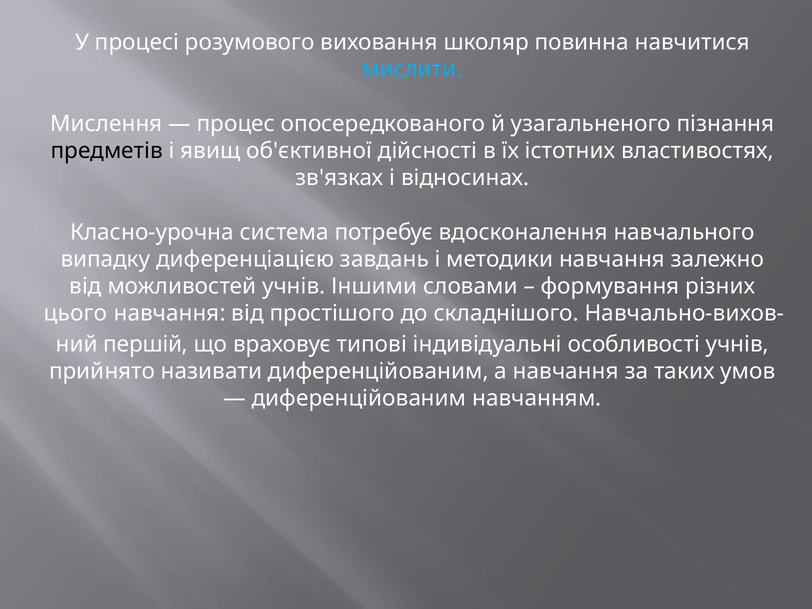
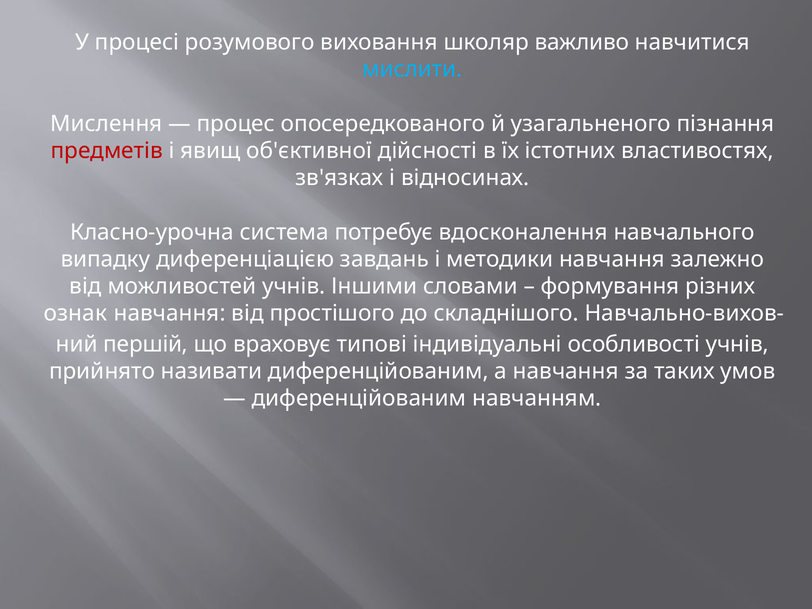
повинна: повинна -> важливо (582, 42)
предметів colour: black -> red (107, 151)
цього: цього -> ознак (75, 313)
